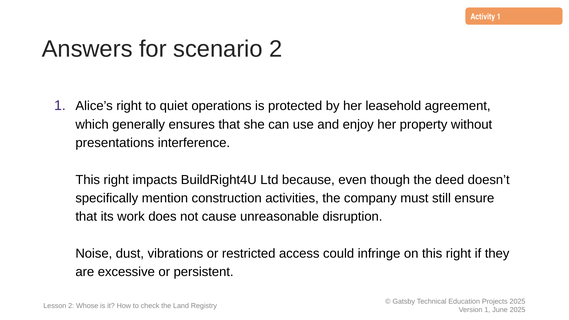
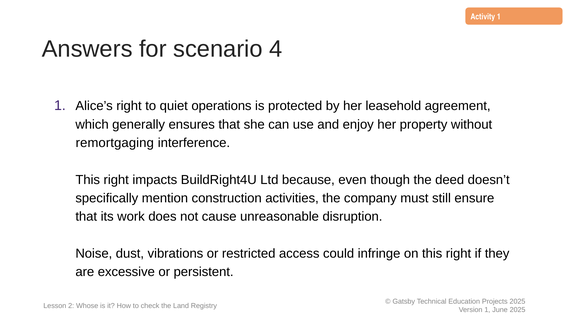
scenario 2: 2 -> 4 (276, 49)
presentations: presentations -> remortgaging (115, 143)
